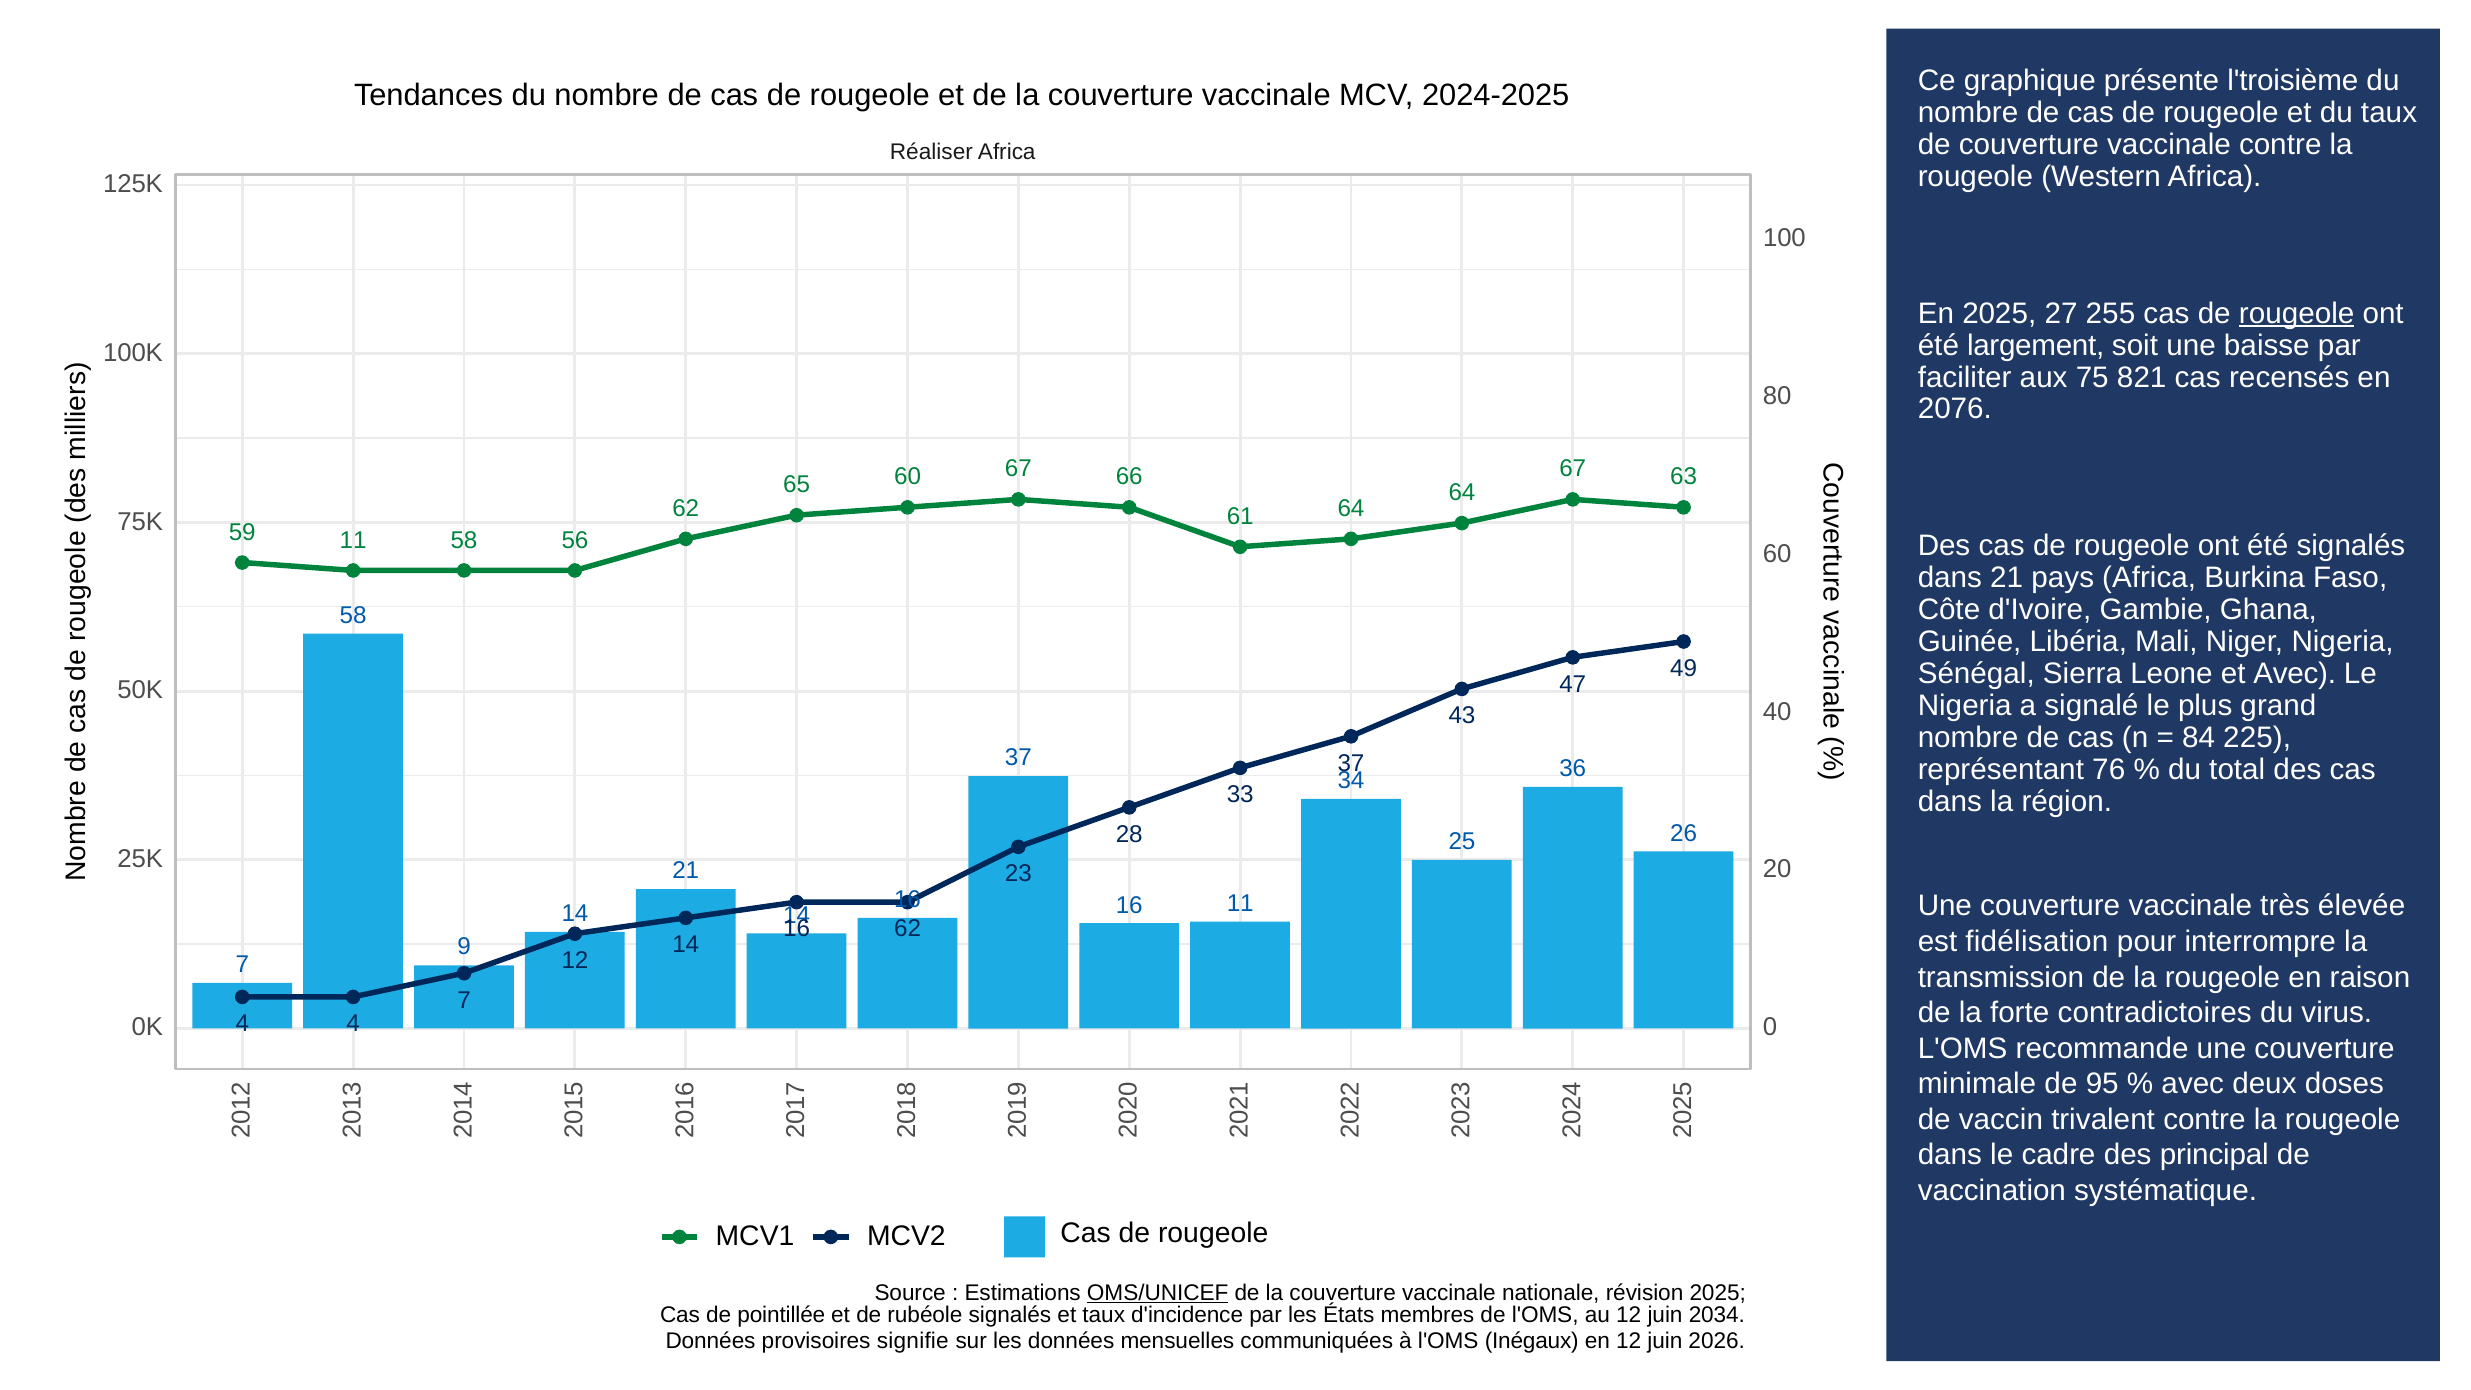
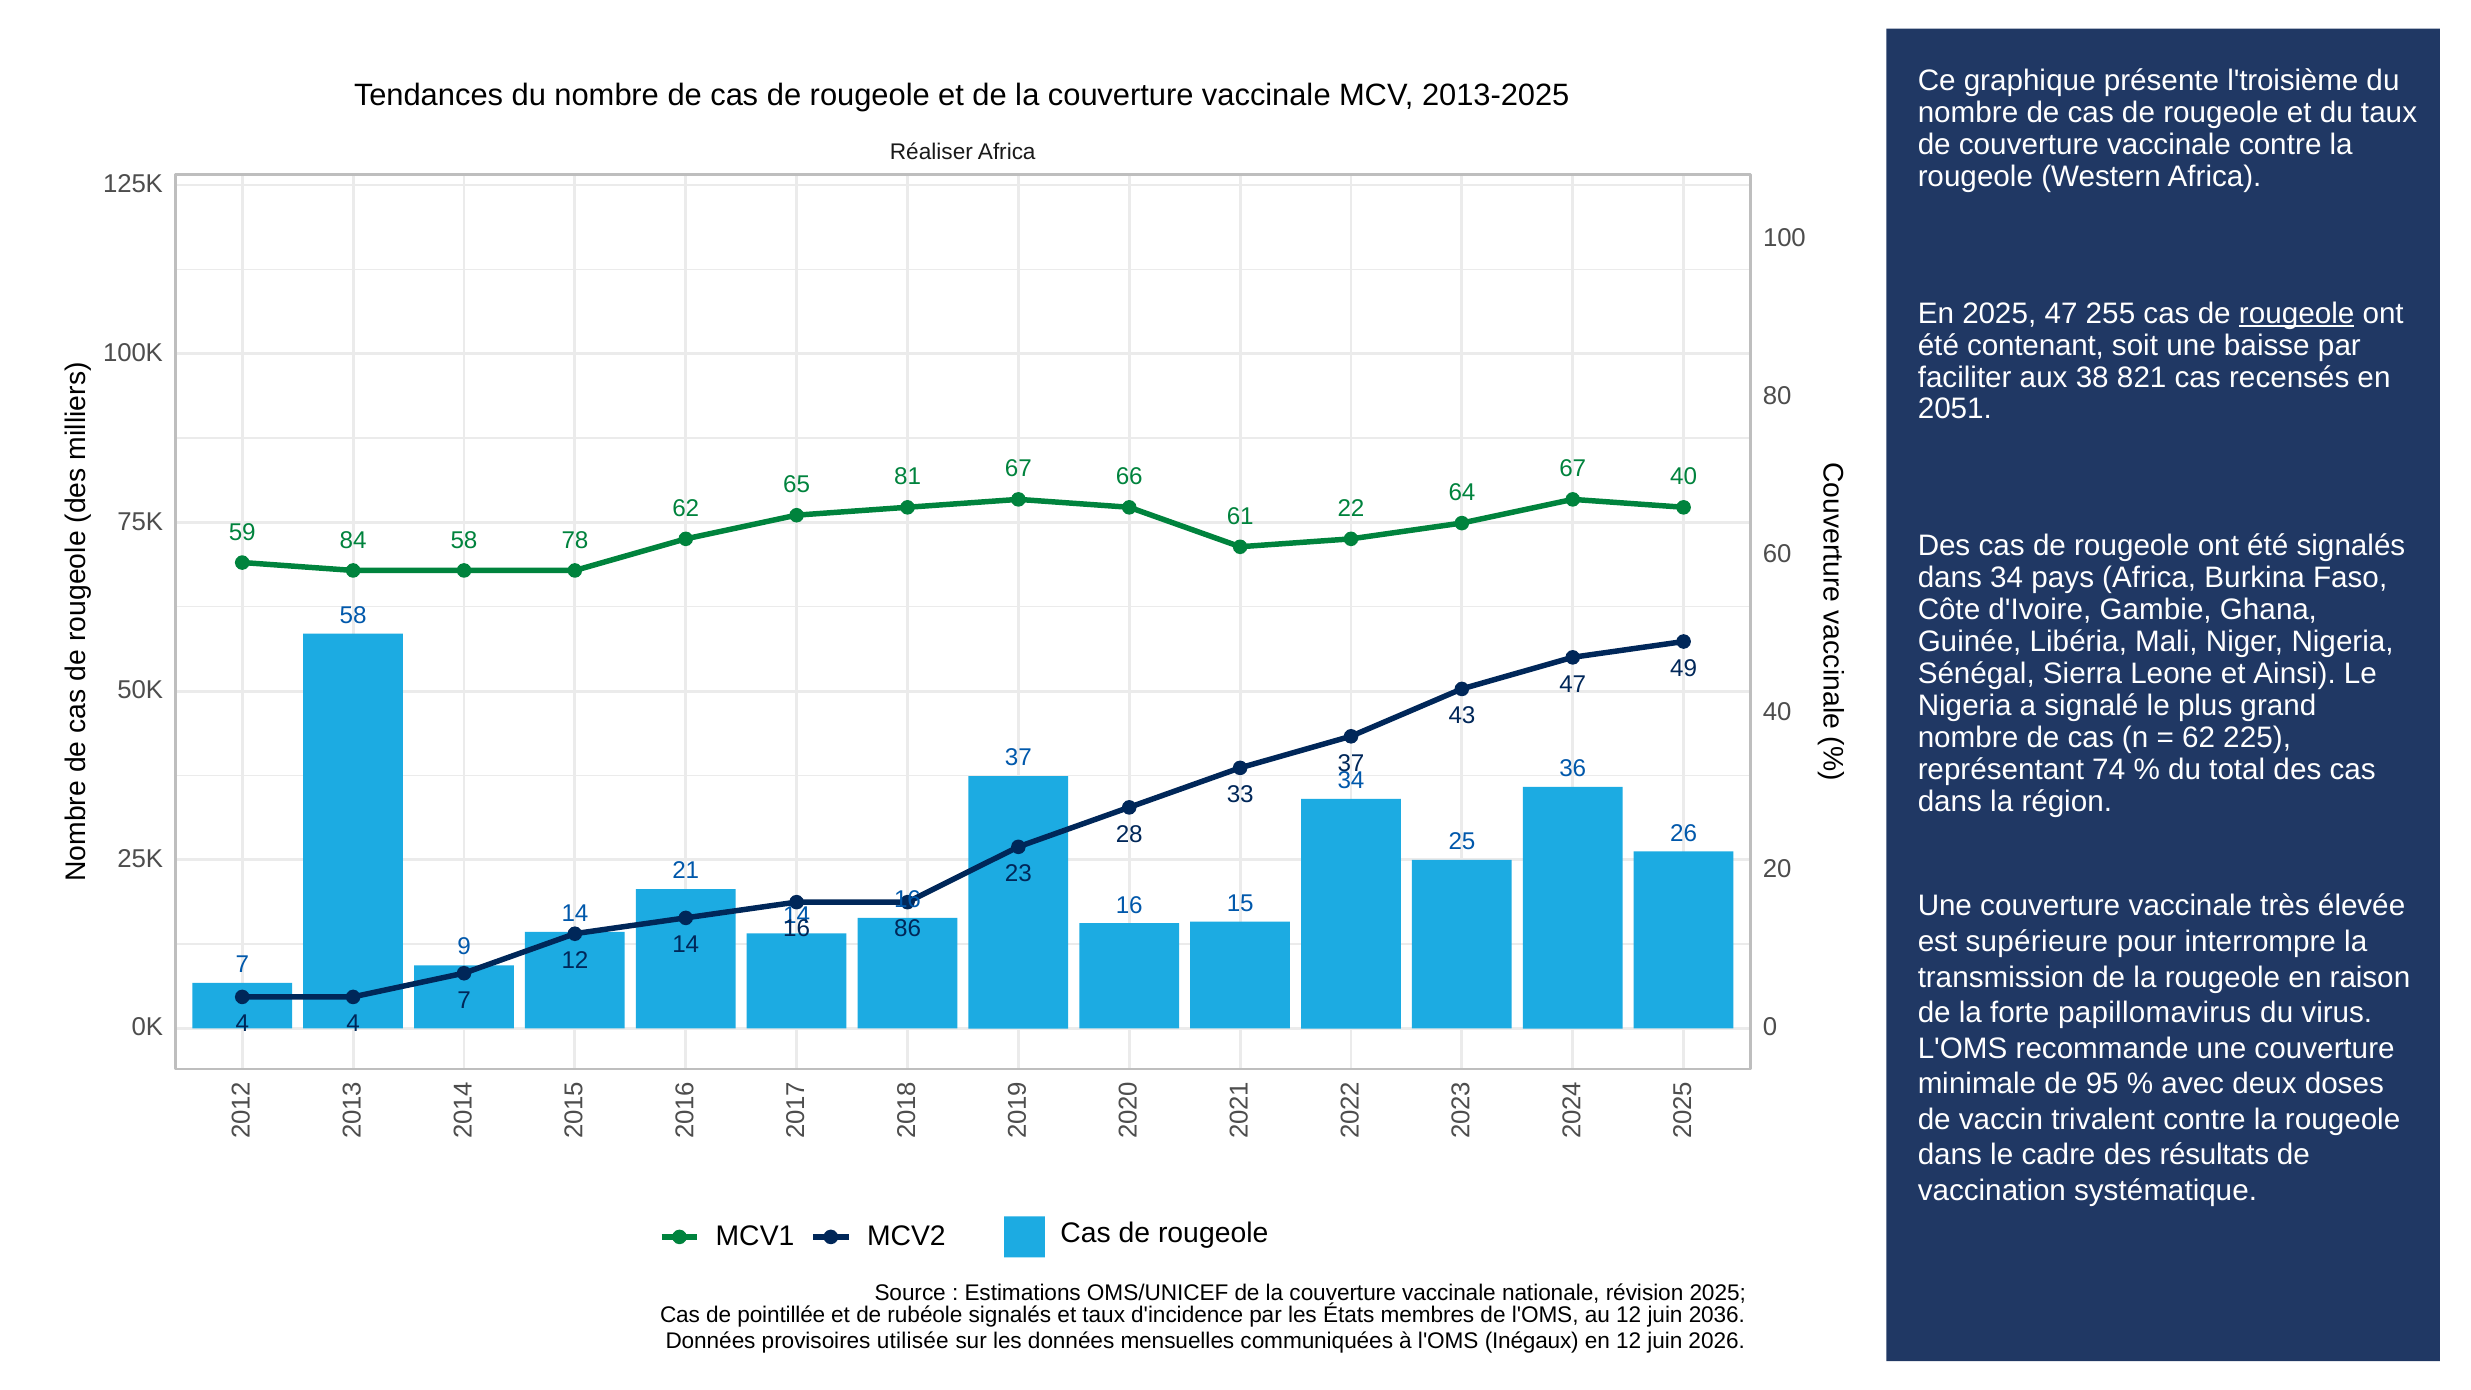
2024-2025: 2024-2025 -> 2013-2025 (1496, 95)
2025 27: 27 -> 47 (2061, 313)
largement: largement -> contenant (2036, 345)
75: 75 -> 38 (2092, 377)
2076: 2076 -> 2051 (1955, 409)
67 63: 63 -> 40 (1684, 477)
65 60: 60 -> 81 (908, 477)
61 64: 64 -> 22 (1351, 509)
59 11: 11 -> 84 (353, 540)
56: 56 -> 78 (575, 540)
dans 21: 21 -> 34 (2007, 578)
et Avec: Avec -> Ainsi (2295, 674)
84: 84 -> 62 (2199, 738)
76: 76 -> 74 (2109, 770)
16 11: 11 -> 15 (1240, 903)
62: 62 -> 86 (908, 929)
fidélisation: fidélisation -> supérieure (2037, 942)
contradictoires: contradictoires -> papillomavirus (2155, 1013)
principal: principal -> résultats (2214, 1155)
OMS/UNICEF underline: present -> none (1158, 1293)
2034: 2034 -> 2036 (1717, 1315)
signifie: signifie -> utilisée (913, 1341)
